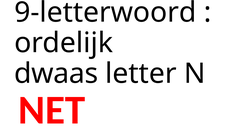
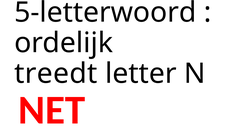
9-letterwoord: 9-letterwoord -> 5-letterwoord (105, 12)
dwaas: dwaas -> treedt (56, 74)
